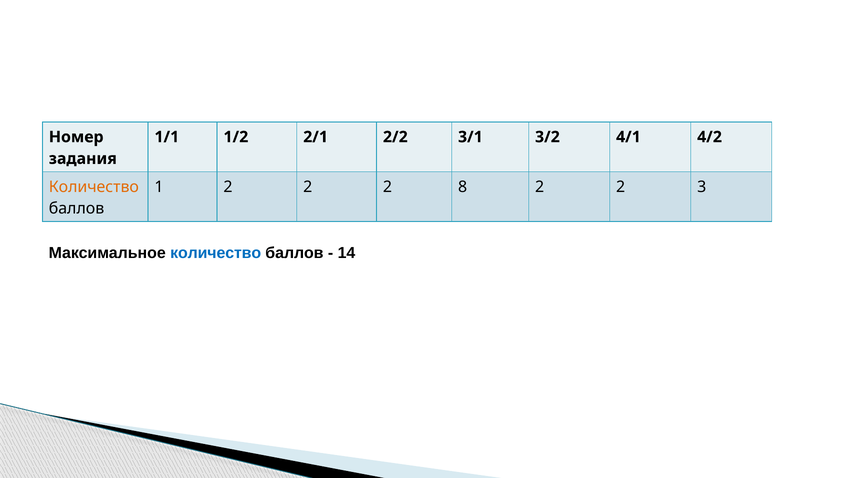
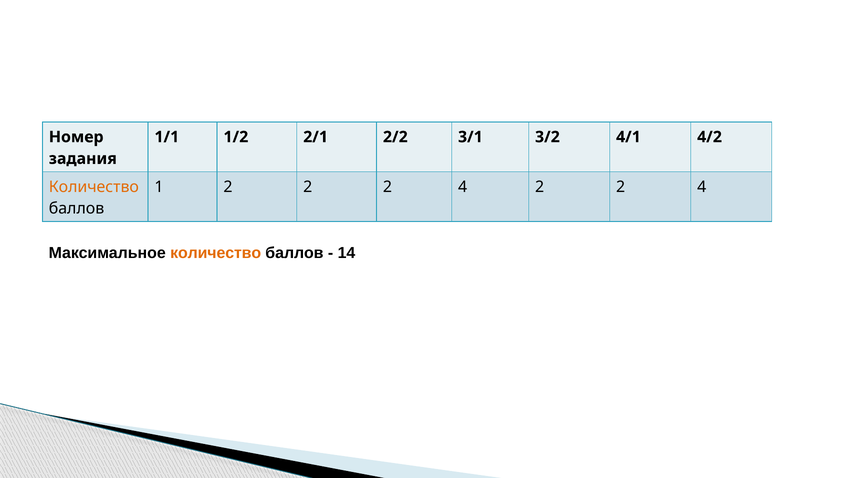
2 2 2 8: 8 -> 4 (463, 187)
3: 3 -> 4 (702, 187)
количество colour: blue -> orange (216, 253)
